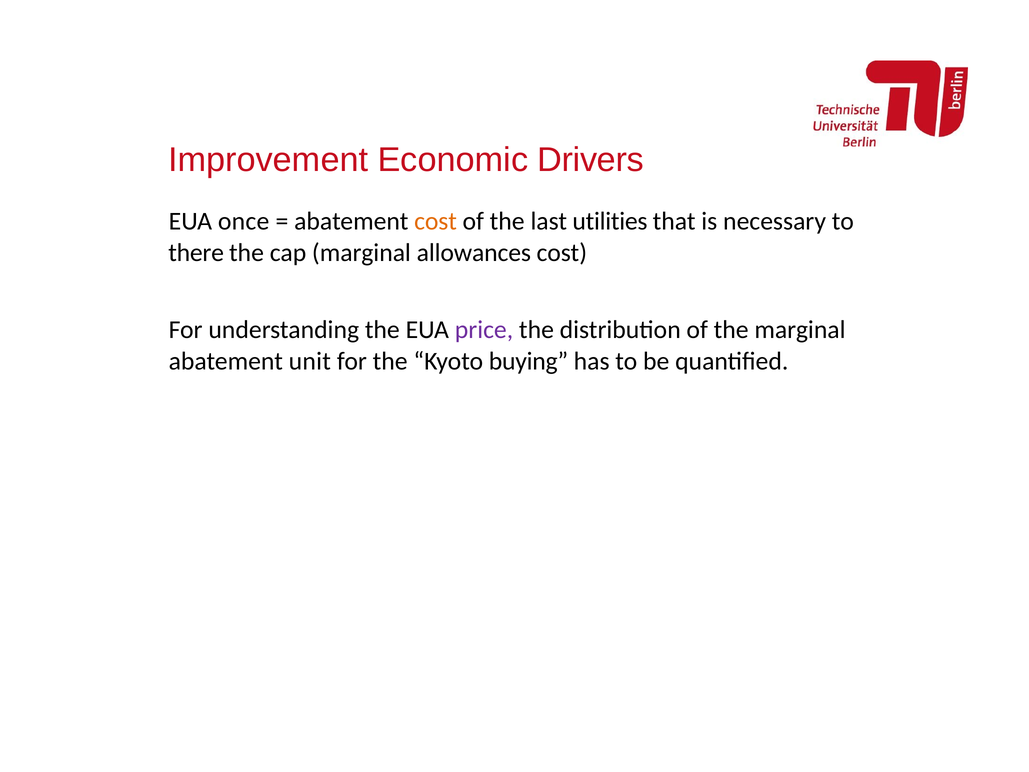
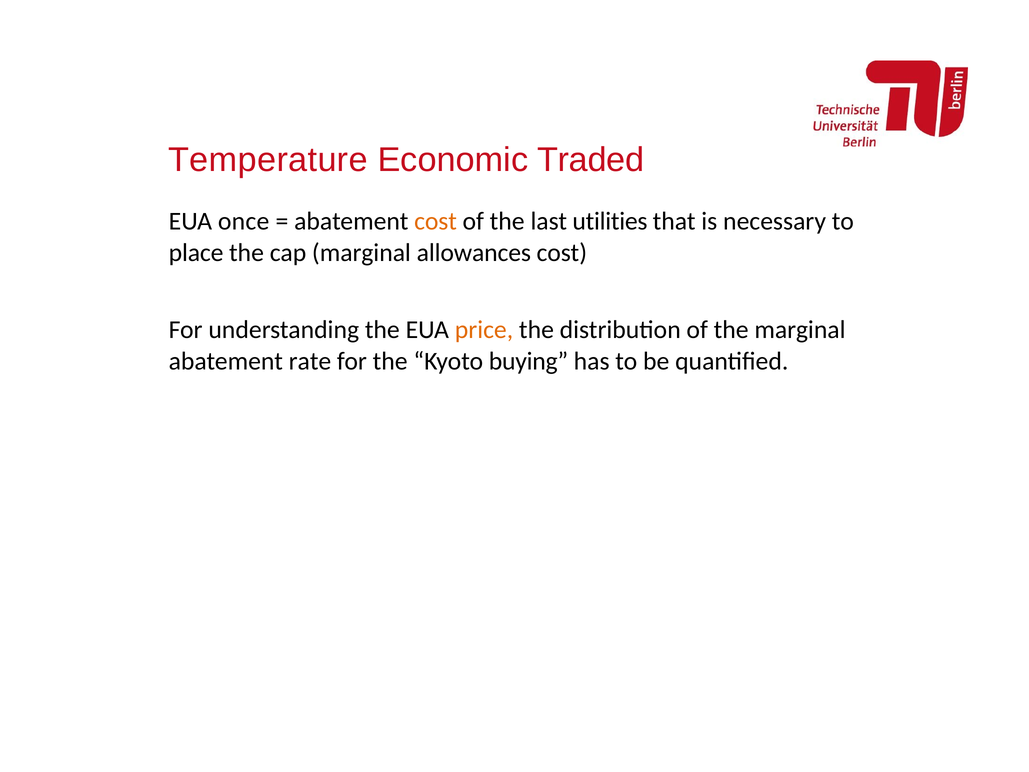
Improvement: Improvement -> Temperature (268, 160)
Drivers: Drivers -> Traded (591, 160)
there: there -> place (196, 253)
price colour: purple -> orange (484, 330)
unit: unit -> rate (310, 361)
